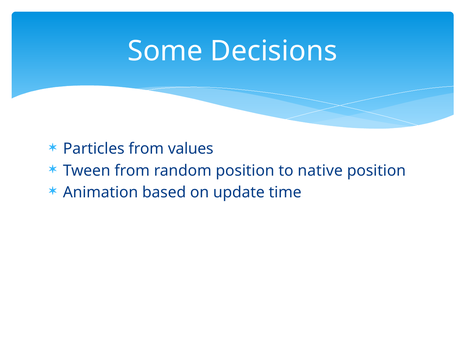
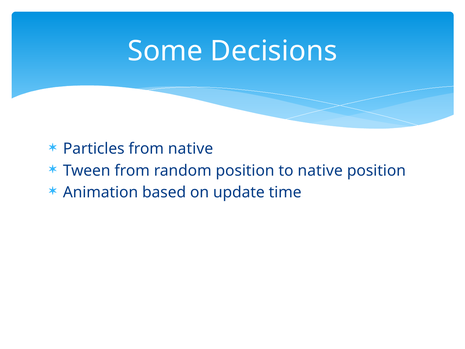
from values: values -> native (191, 149)
